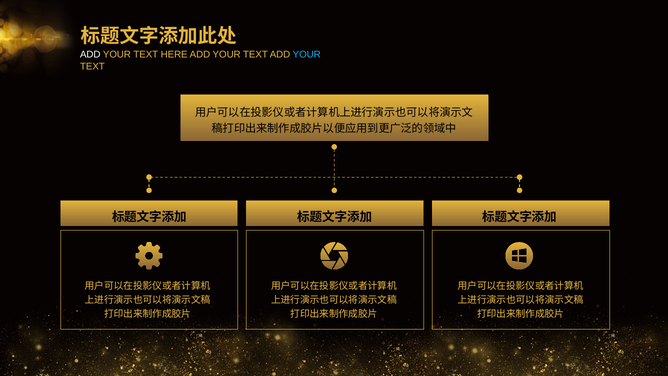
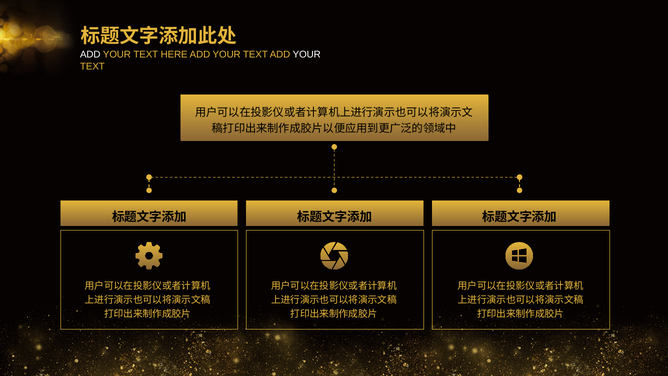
YOUR colour: light blue -> white (307, 55)
